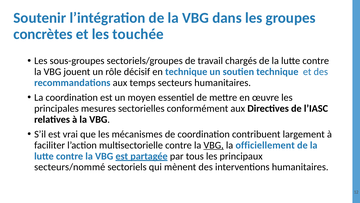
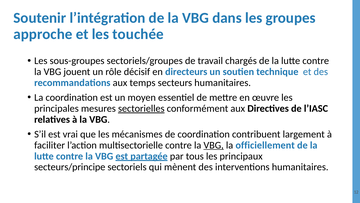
concrètes: concrètes -> approche (43, 34)
en technique: technique -> directeurs (186, 72)
sectorielles underline: none -> present (141, 108)
secteurs/nommé: secteurs/nommé -> secteurs/principe (70, 167)
